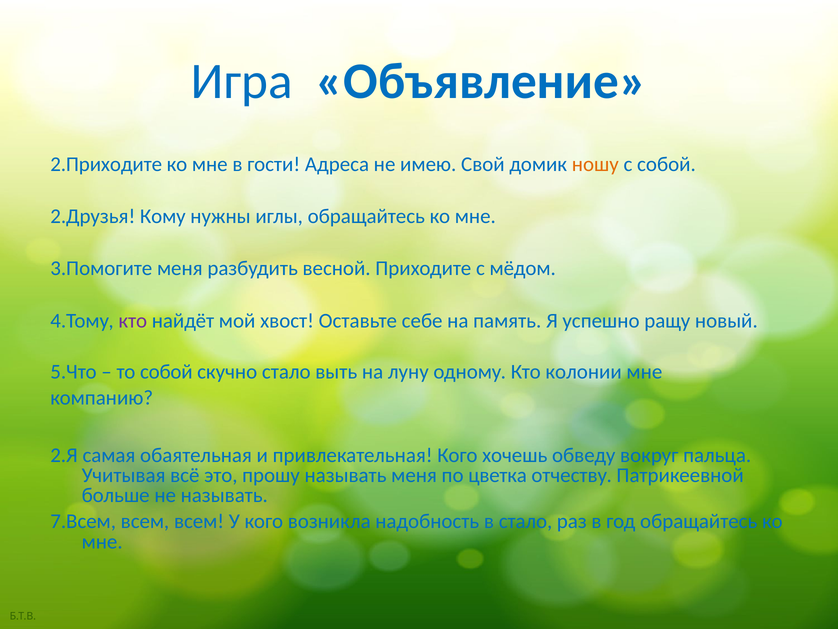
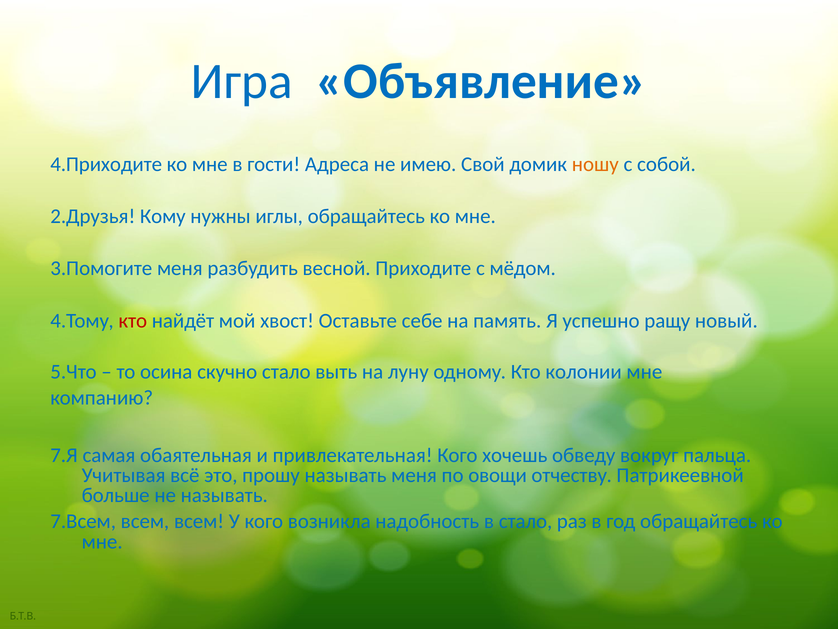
2.Приходите: 2.Приходите -> 4.Приходите (106, 164)
кто colour: purple -> red (133, 320)
то собой: собой -> осина (166, 372)
2.Я: 2.Я -> 7.Я (64, 455)
цветка: цветка -> овощи (498, 475)
